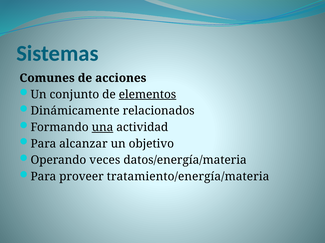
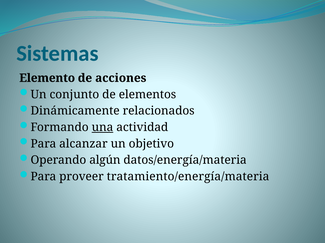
Comunes: Comunes -> Elemento (47, 78)
elementos underline: present -> none (147, 95)
veces: veces -> algún (105, 161)
